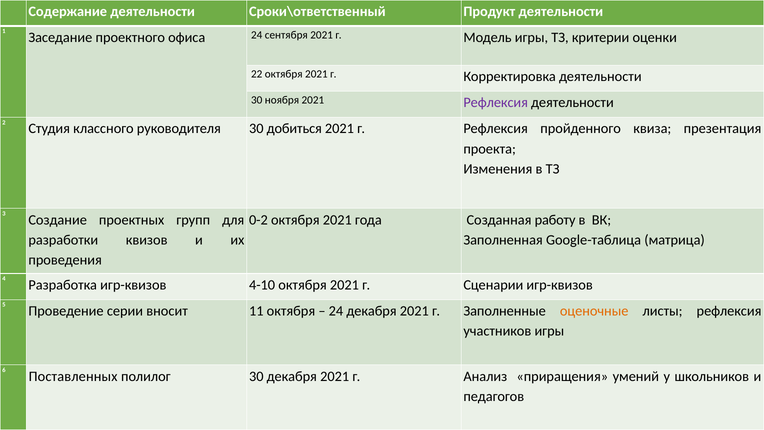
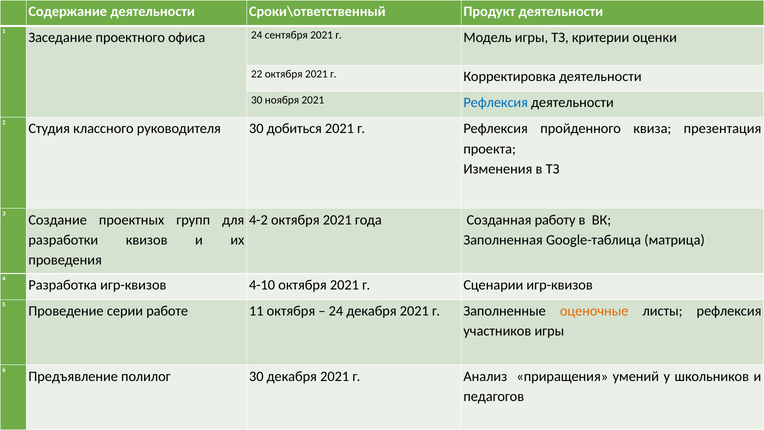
Рефлексия colour: purple -> blue (496, 103)
0-2: 0-2 -> 4-2 (258, 220)
вносит: вносит -> работе (167, 311)
Поставленных: Поставленных -> Предъявление (73, 376)
